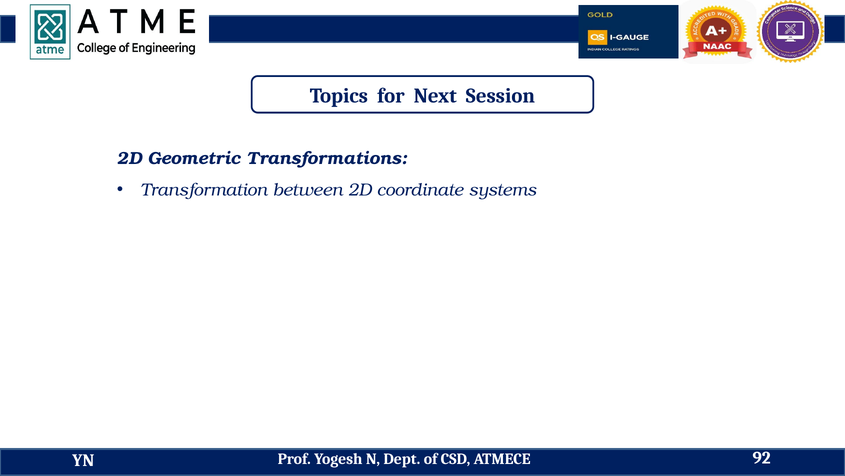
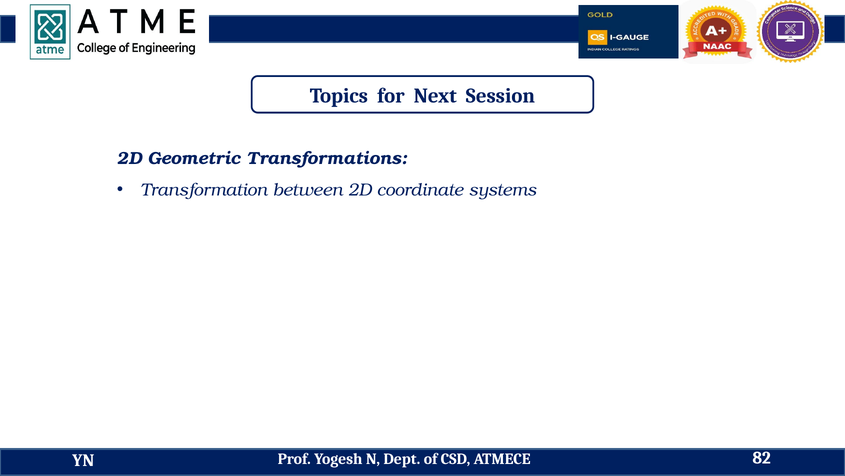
92: 92 -> 82 (762, 457)
